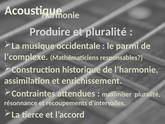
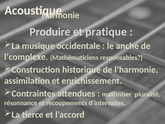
et pluralité: pluralité -> pratique (106, 32)
parmi: parmi -> anche (127, 46)
